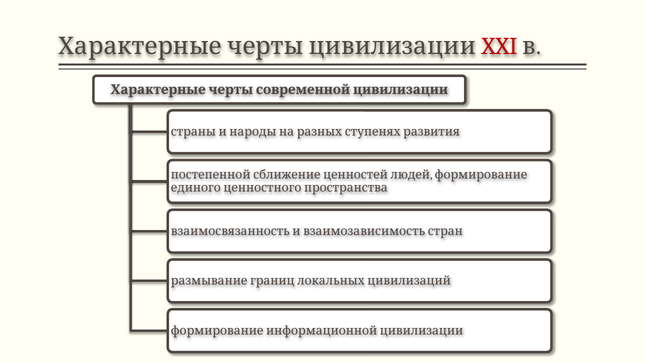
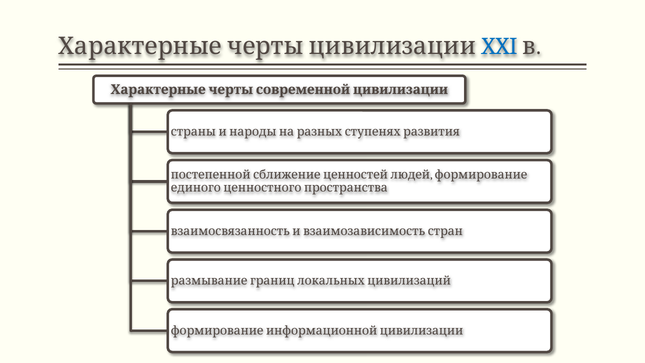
XXI colour: red -> blue (500, 46)
